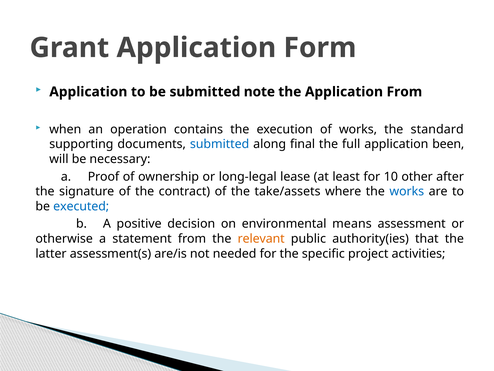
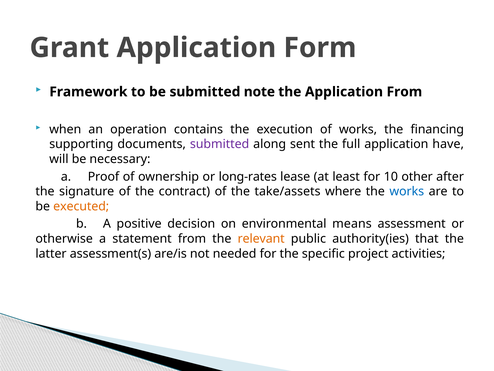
Application: Application -> Framework (88, 92)
standard: standard -> financing (437, 129)
submitted colour: blue -> purple (220, 144)
final: final -> sent (303, 144)
been: been -> have (448, 144)
long-legal: long-legal -> long-rates (248, 176)
executed colour: blue -> orange (81, 206)
